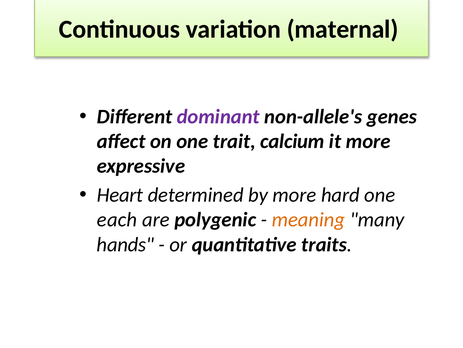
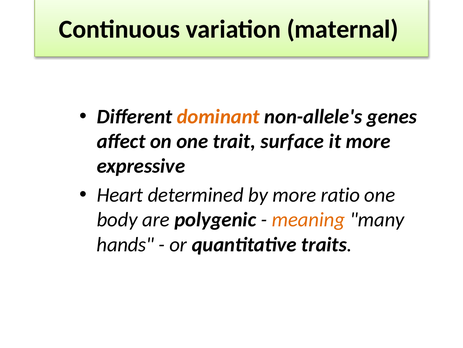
dominant colour: purple -> orange (218, 116)
calcium: calcium -> surface (292, 141)
hard: hard -> ratio (340, 195)
each: each -> body (117, 219)
